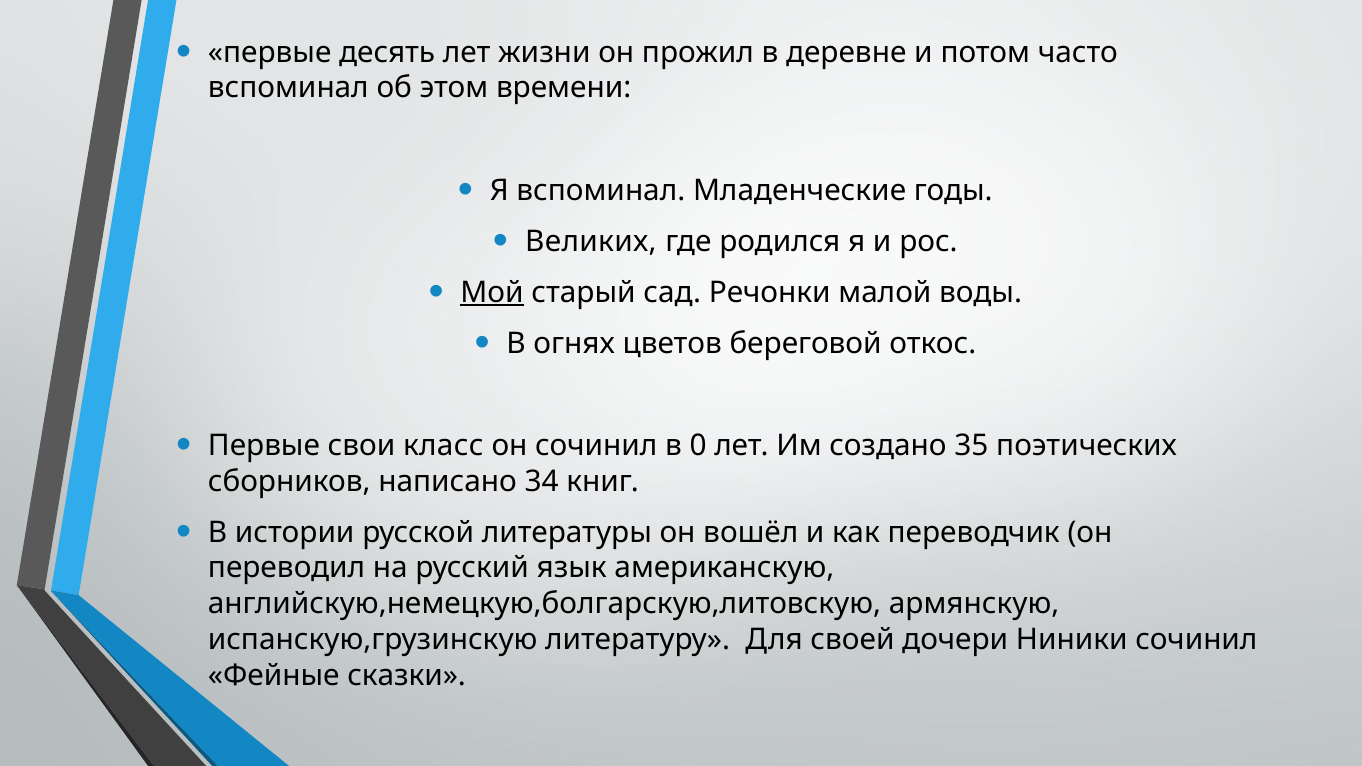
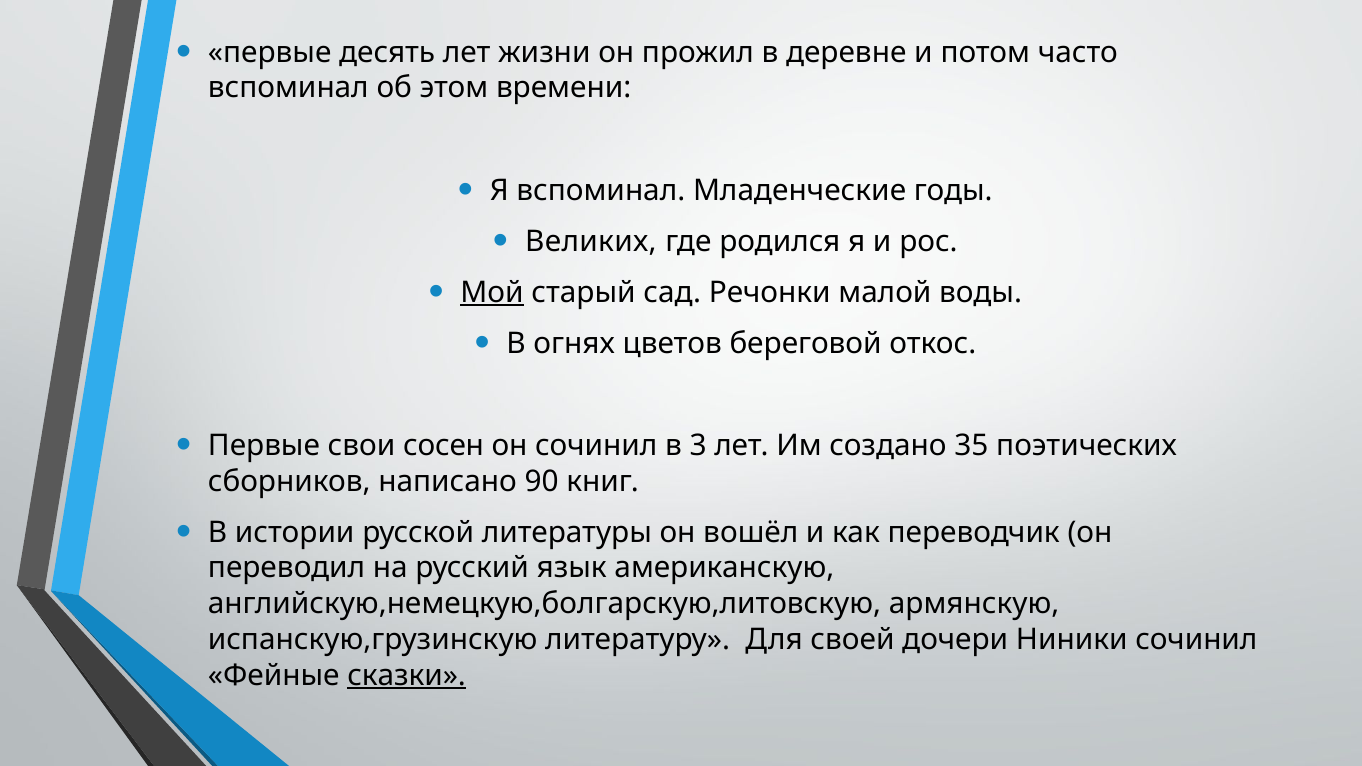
класс: класс -> сосен (444, 446)
0: 0 -> 3 (698, 446)
34: 34 -> 90 (542, 481)
сказки underline: none -> present (407, 675)
